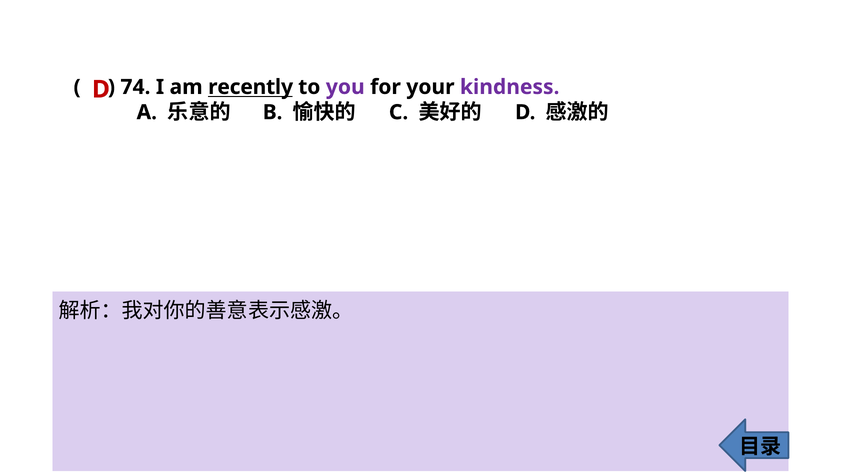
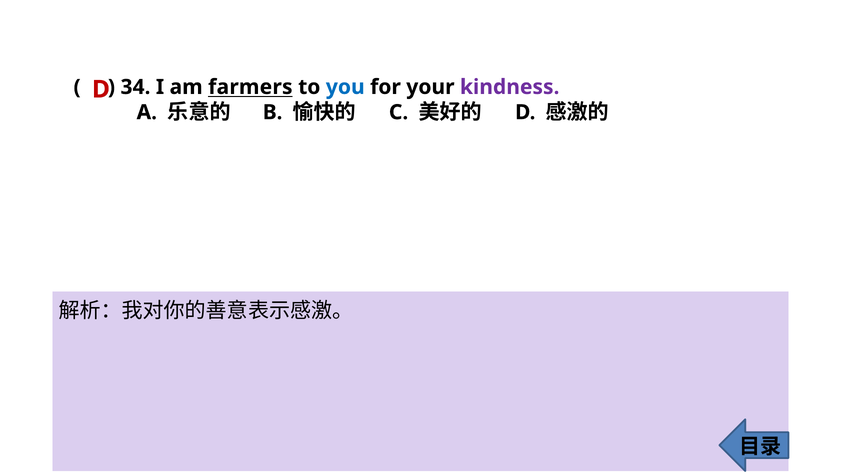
74: 74 -> 34 (136, 87)
recently: recently -> farmers (250, 87)
you colour: purple -> blue (345, 87)
